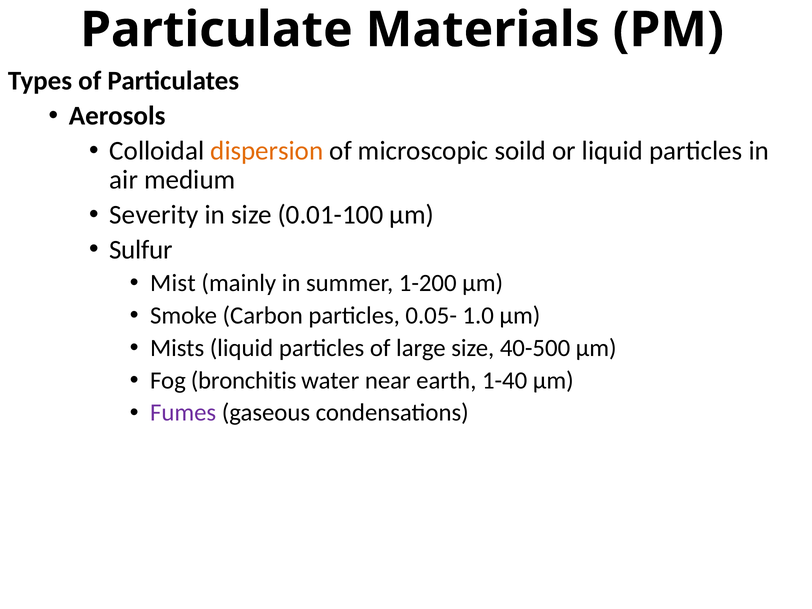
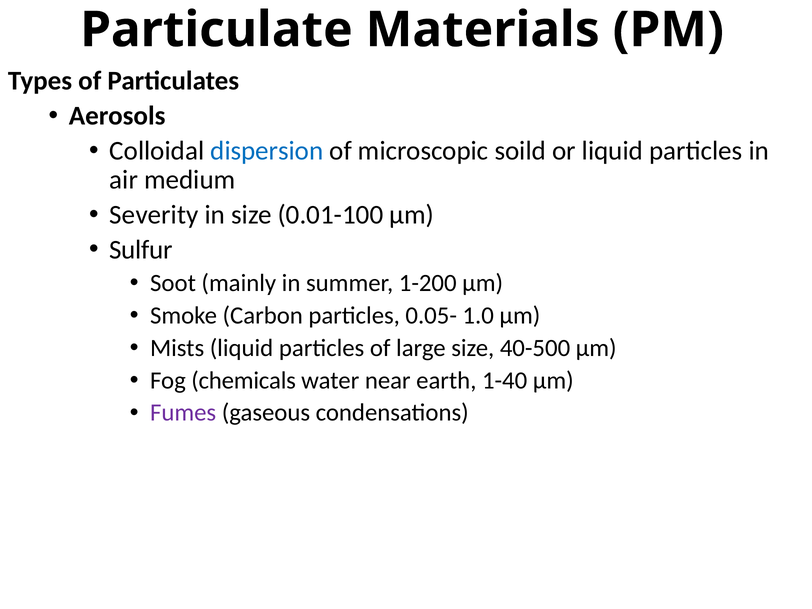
dispersion colour: orange -> blue (267, 151)
Mist: Mist -> Soot (173, 283)
bronchitis: bronchitis -> chemicals (244, 380)
